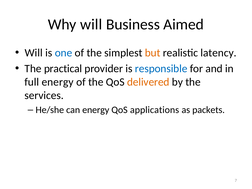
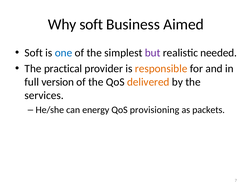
Why will: will -> soft (91, 24)
Will: Will -> Soft (34, 53)
but colour: orange -> purple (153, 53)
latency: latency -> needed (219, 53)
responsible colour: blue -> orange (161, 69)
full energy: energy -> version (58, 82)
applications: applications -> provisioning (155, 110)
